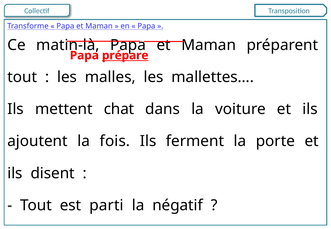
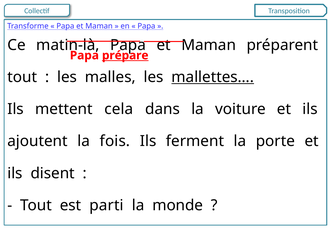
mallettes… underline: none -> present (213, 77)
chat: chat -> cela (119, 109)
négatif: négatif -> monde (178, 206)
